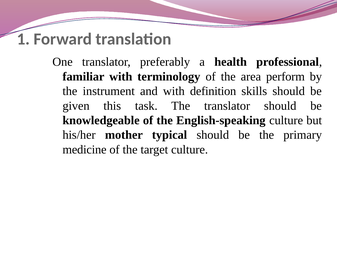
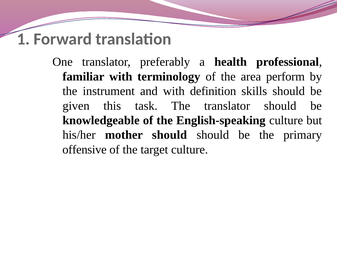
mother typical: typical -> should (169, 135)
medicine: medicine -> offensive (85, 149)
